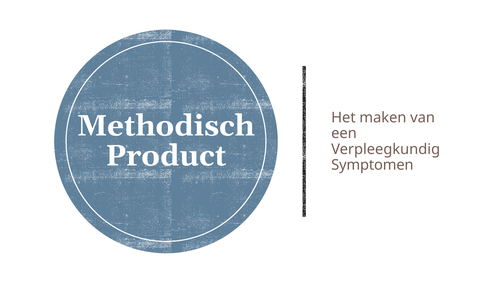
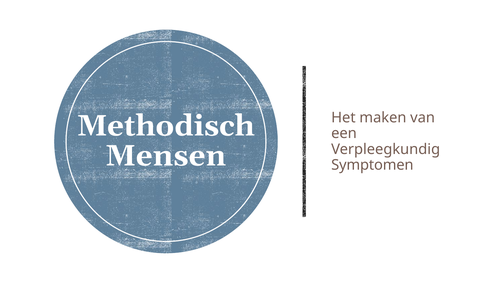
Product: Product -> Mensen (166, 156)
